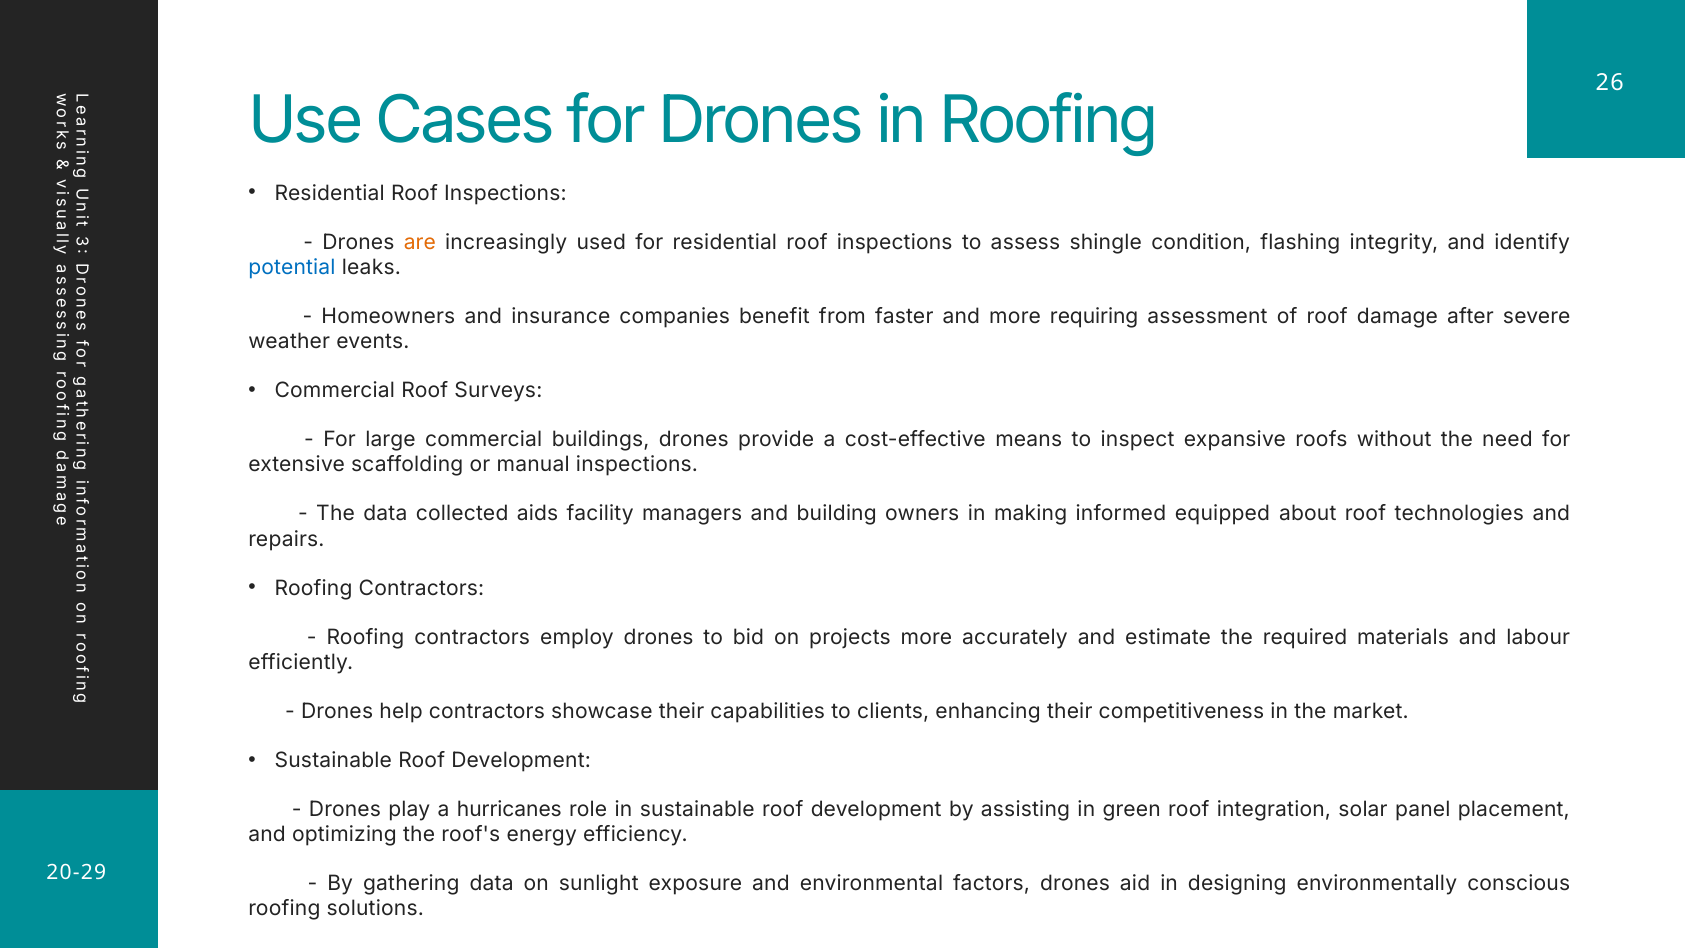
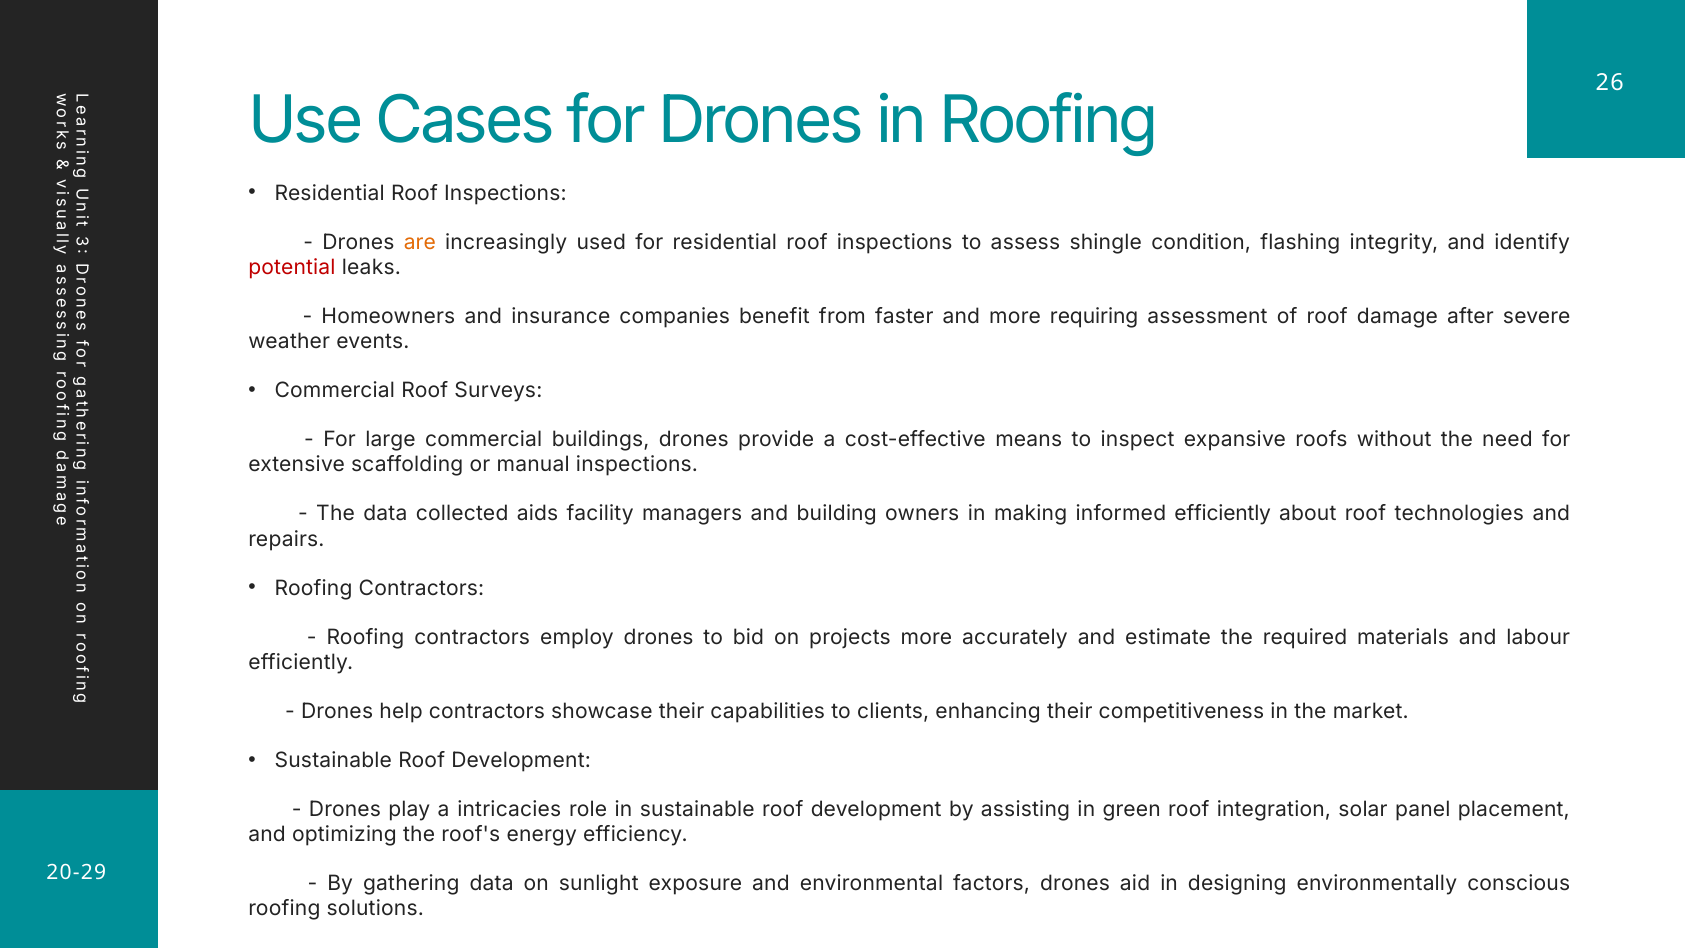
potential colour: blue -> red (292, 267)
informed equipped: equipped -> efficiently (1223, 514)
hurricanes: hurricanes -> intricacies (509, 809)
